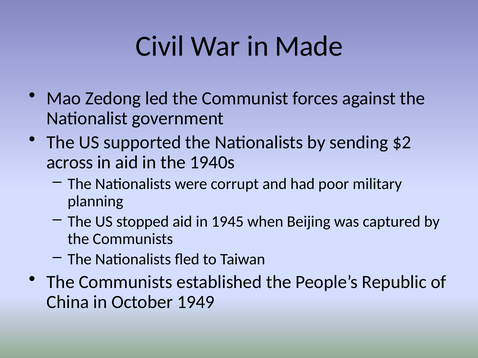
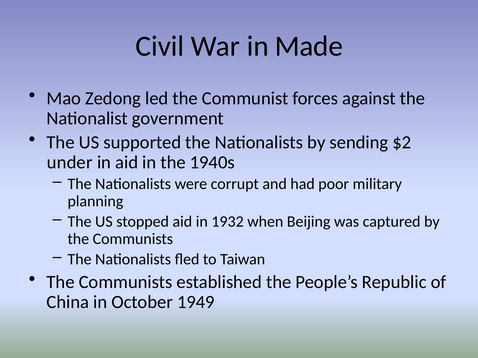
across: across -> under (70, 163)
1945: 1945 -> 1932 (228, 222)
